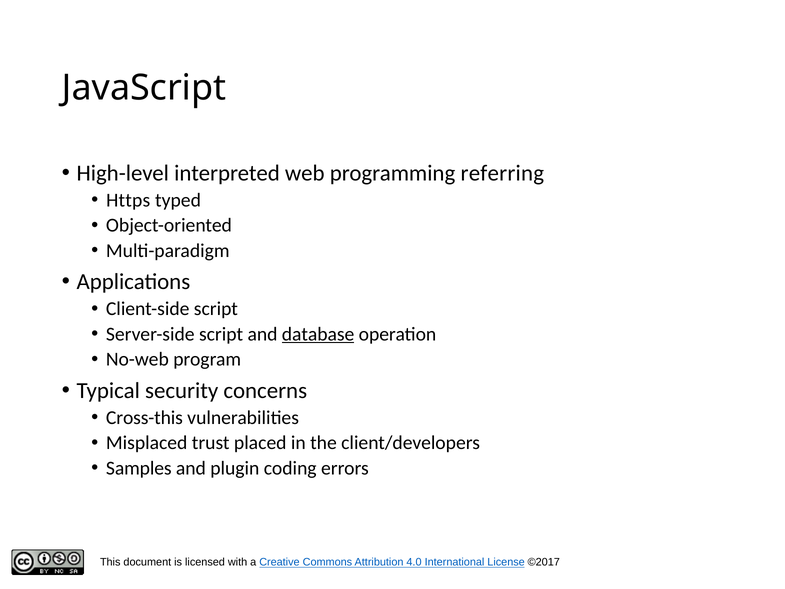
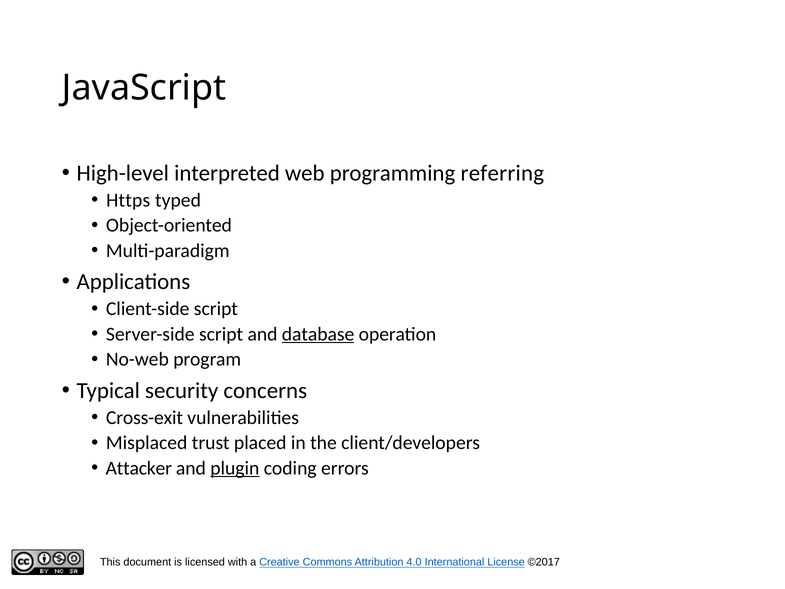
Cross-this: Cross-this -> Cross-exit (144, 417)
Samples: Samples -> Attacker (139, 468)
plugin underline: none -> present (235, 468)
